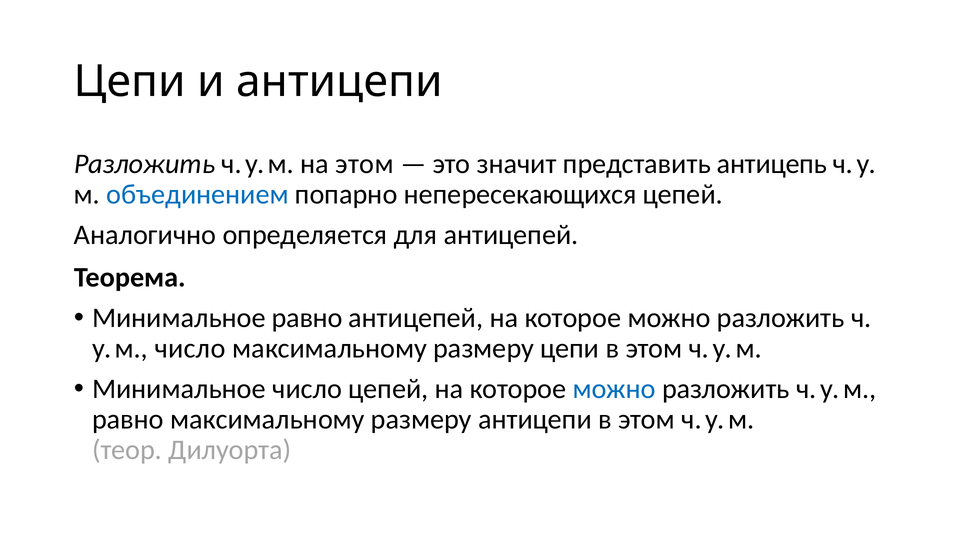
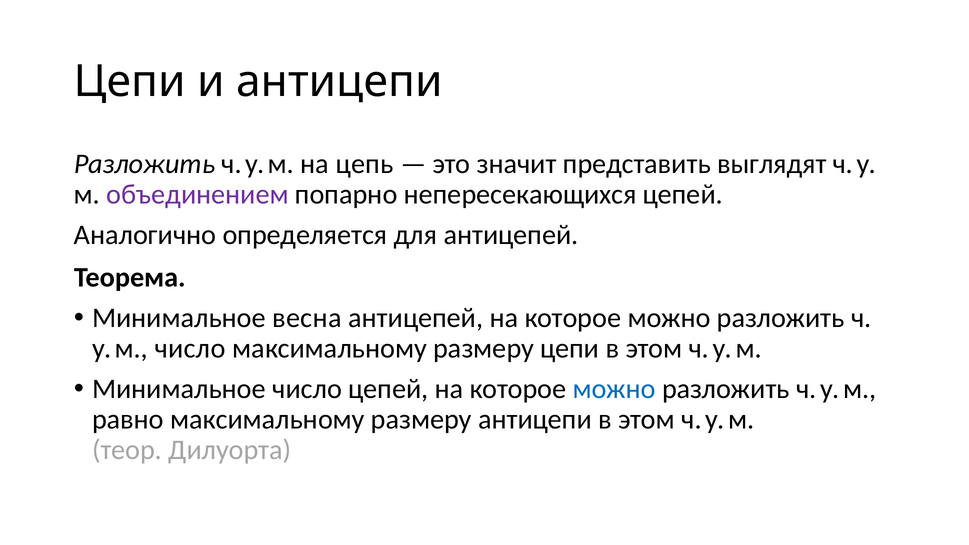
на этом: этом -> цепь (365, 164)
антицепь: антицепь -> выглядят (772, 164)
объединением colour: blue -> purple (198, 194)
Минимальное равно: равно -> весна (307, 318)
